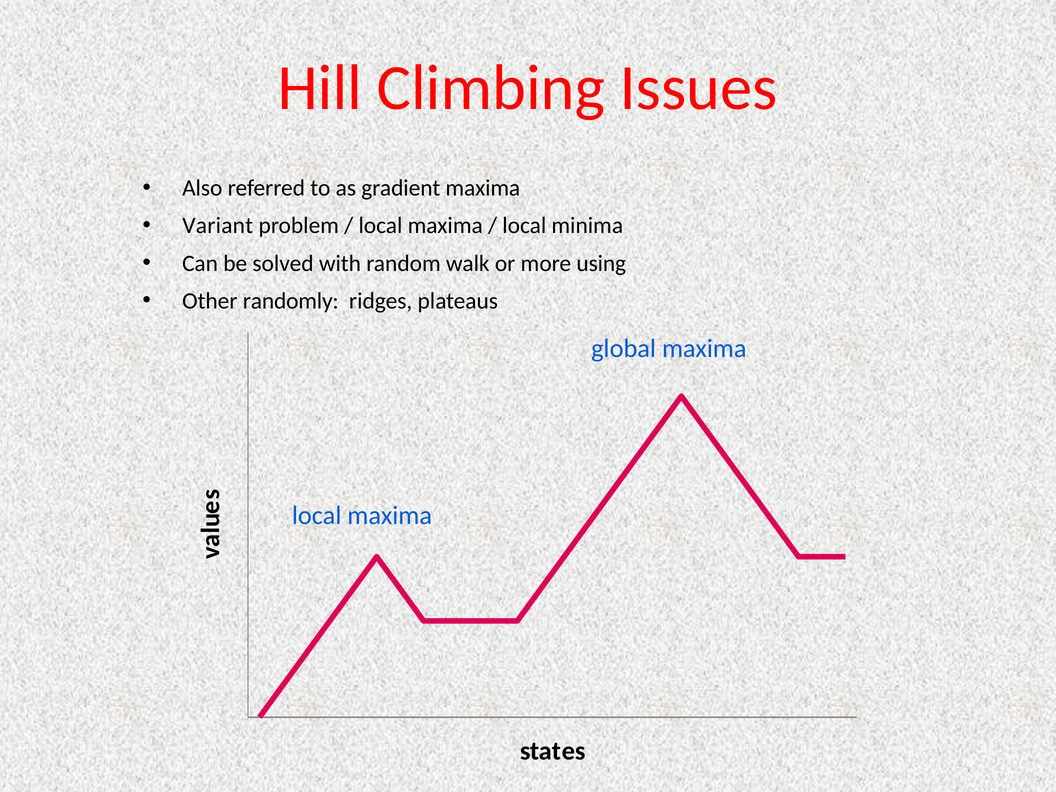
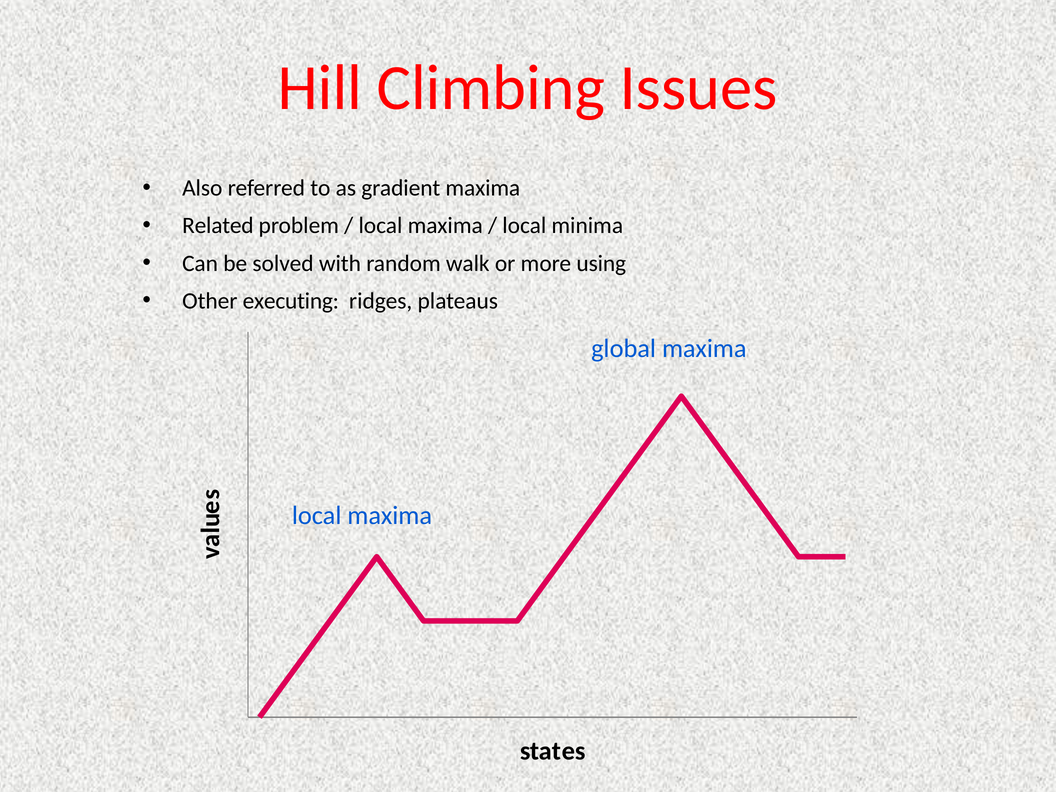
Variant: Variant -> Related (218, 226)
randomly: randomly -> executing (291, 301)
